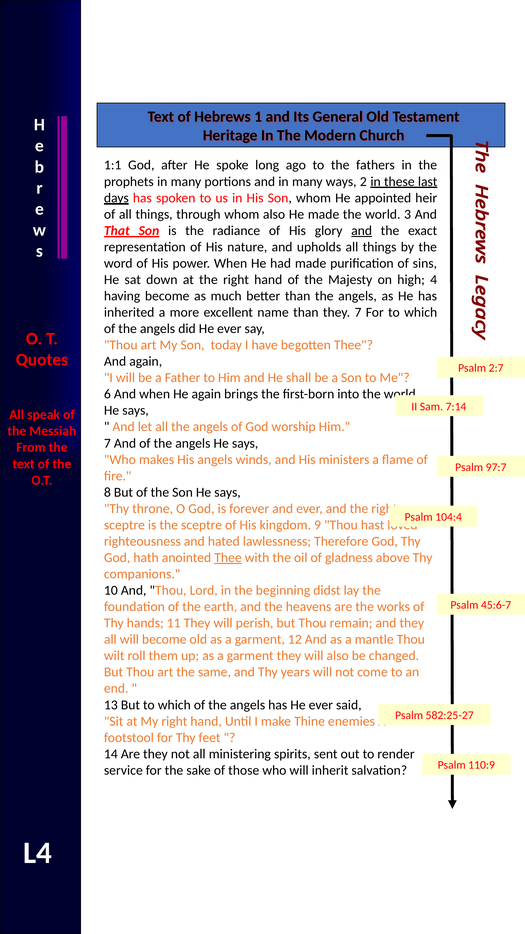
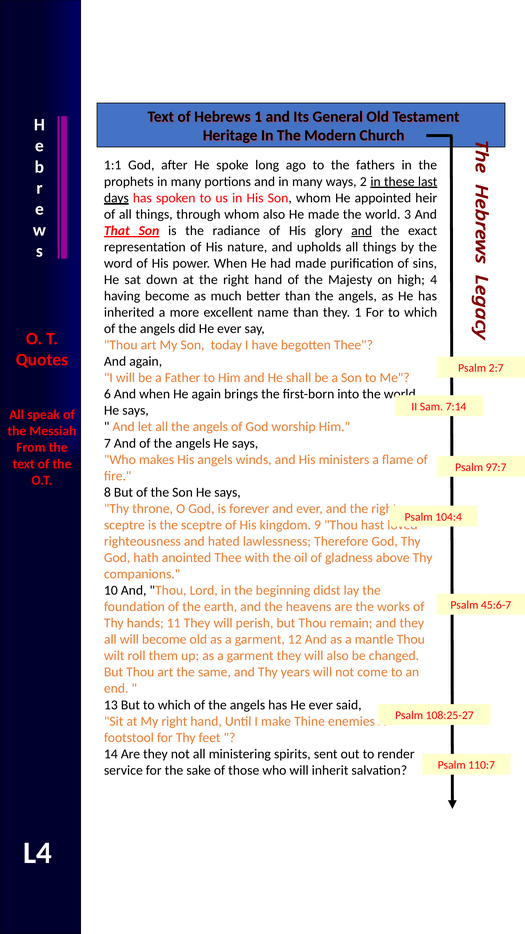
they 7: 7 -> 1 (358, 312)
Thee underline: present -> none (228, 557)
582:25-27: 582:25-27 -> 108:25-27 (450, 715)
110:9: 110:9 -> 110:7 (482, 765)
